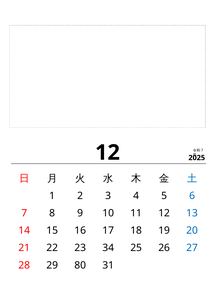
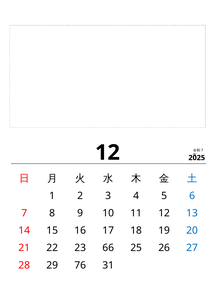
34: 34 -> 66 (108, 248)
80: 80 -> 76 (80, 265)
